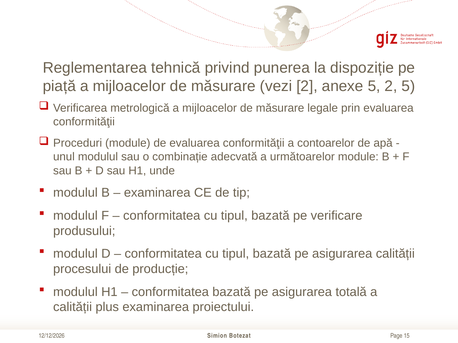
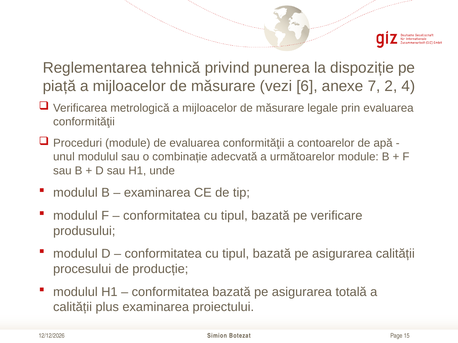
vezi 2: 2 -> 6 (307, 86)
anexe 5: 5 -> 7 (374, 86)
2 5: 5 -> 4 (408, 86)
